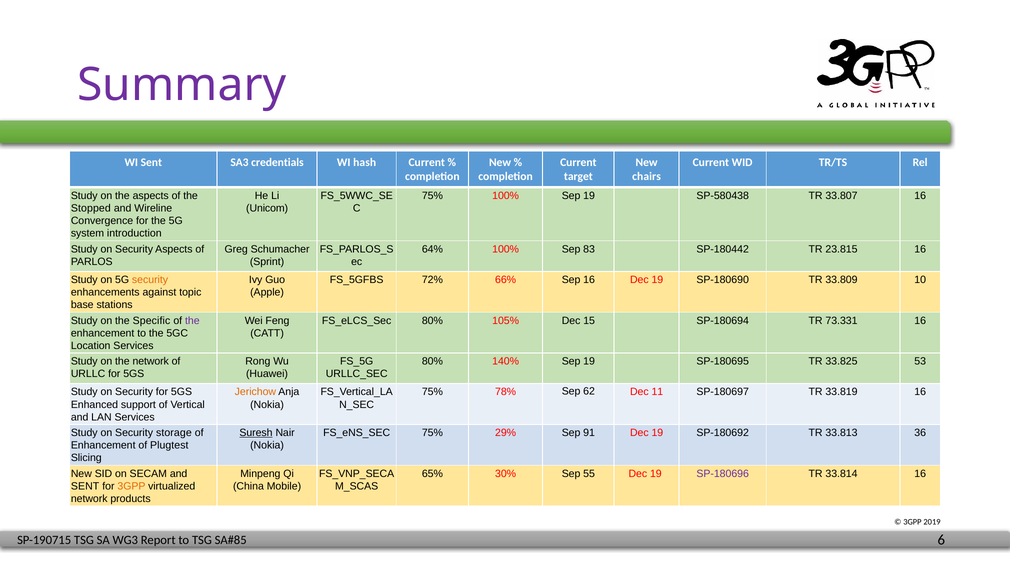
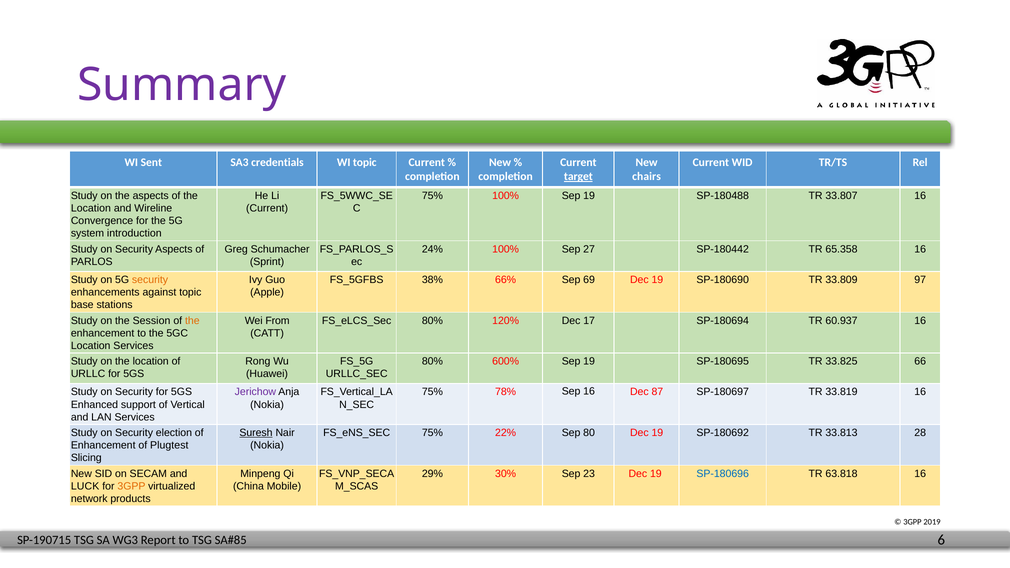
WI hash: hash -> topic (365, 162)
target underline: none -> present (578, 177)
SP-580438: SP-580438 -> SP-180488 (723, 196)
Stopped: Stopped -> Location (91, 208)
Unicom: Unicom -> Current (267, 208)
64%: 64% -> 24% (432, 249)
83: 83 -> 27 (589, 249)
23.815: 23.815 -> 65.358 (841, 249)
72%: 72% -> 38% (432, 280)
Sep 16: 16 -> 69 (589, 280)
10: 10 -> 97 (920, 280)
Specific: Specific -> Session (152, 321)
the colour: purple -> orange (192, 321)
Feng: Feng -> From (277, 321)
105%: 105% -> 120% (506, 321)
15: 15 -> 17 (589, 321)
73.331: 73.331 -> 60.937 (841, 321)
on the network: network -> location (151, 361)
140%: 140% -> 600% (506, 361)
53: 53 -> 66 (920, 361)
Jerichow colour: orange -> purple (255, 392)
Sep 62: 62 -> 16 (589, 391)
11: 11 -> 87 (657, 392)
storage: storage -> election (174, 433)
29%: 29% -> 22% (506, 433)
91: 91 -> 80 (589, 433)
36: 36 -> 28 (920, 433)
65%: 65% -> 29% (432, 474)
55: 55 -> 23 (589, 474)
SP-180696 colour: purple -> blue (723, 474)
33.814: 33.814 -> 63.818 (841, 474)
SENT: SENT -> LUCK (85, 486)
